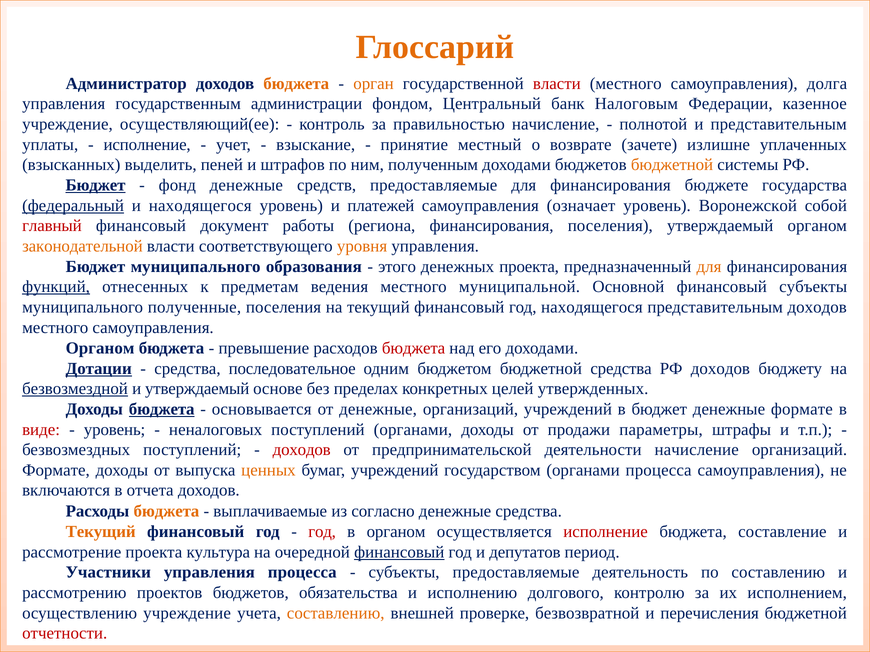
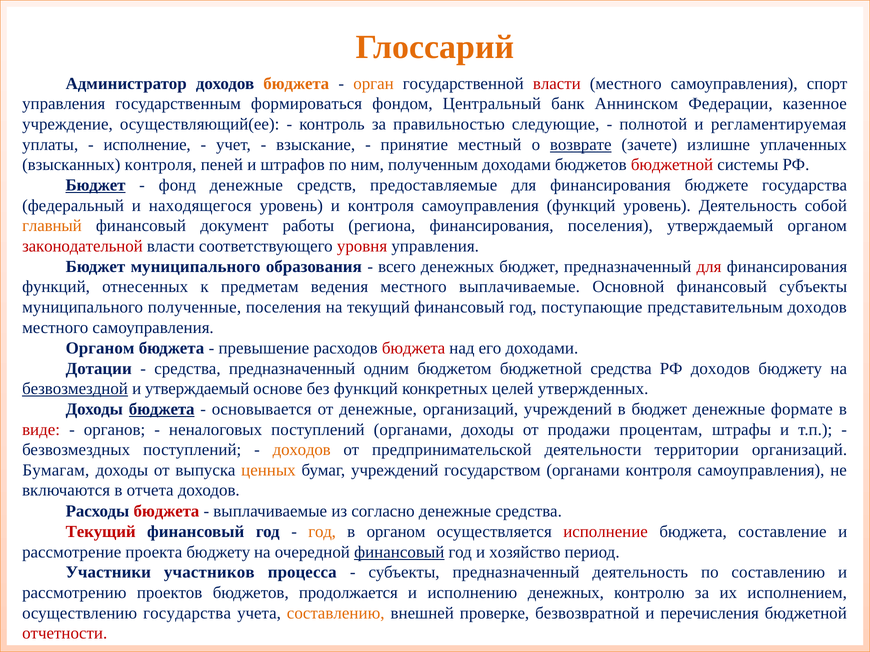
долга: долга -> спорт (827, 84)
администрации: администрации -> формироваться (307, 104)
Налоговым: Налоговым -> Аннинском (636, 104)
правильностью начисление: начисление -> следующие (556, 124)
и представительным: представительным -> регламентируемая (779, 124)
возврате underline: none -> present (581, 145)
взысканных выделить: выделить -> контроля (161, 165)
бюджетной colour: orange -> red (672, 165)
федеральный underline: present -> none (73, 206)
и платежей: платежей -> контроля (381, 206)
самоуправления означает: означает -> функций (581, 206)
уровень Воронежской: Воронежской -> Деятельность (748, 206)
главный colour: red -> orange (52, 226)
законодательной colour: orange -> red (82, 246)
уровня colour: orange -> red (362, 246)
этого: этого -> всего (397, 267)
денежных проекта: проекта -> бюджет (529, 267)
для colour: orange -> red (709, 267)
функций underline: present -> none (56, 287)
местного муниципальной: муниципальной -> выплачиваемые (520, 287)
год находящегося: находящегося -> поступающие (592, 307)
Дотации underline: present -> none (99, 369)
средства последовательное: последовательное -> предназначенный (292, 369)
без пределах: пределах -> функций (366, 389)
уровень: уровень -> органов (115, 430)
параметры: параметры -> процентам (661, 430)
доходов colour: red -> orange (302, 450)
деятельности начисление: начисление -> территории (697, 450)
Формате: Формате -> Бумагам (56, 470)
органами процесса: процесса -> контроля (659, 470)
бюджета colour: orange -> red (166, 512)
Текущий colour: orange -> red (101, 532)
год colour: red -> orange (322, 532)
проекта культура: культура -> бюджету (218, 552)
депутатов: депутатов -> хозяйство (525, 552)
Участники управления: управления -> участников (209, 573)
субъекты предоставляемые: предоставляемые -> предназначенный (516, 573)
обязательства: обязательства -> продолжается (348, 593)
исполнению долгового: долгового -> денежных (566, 593)
осуществлению учреждение: учреждение -> государства (187, 614)
